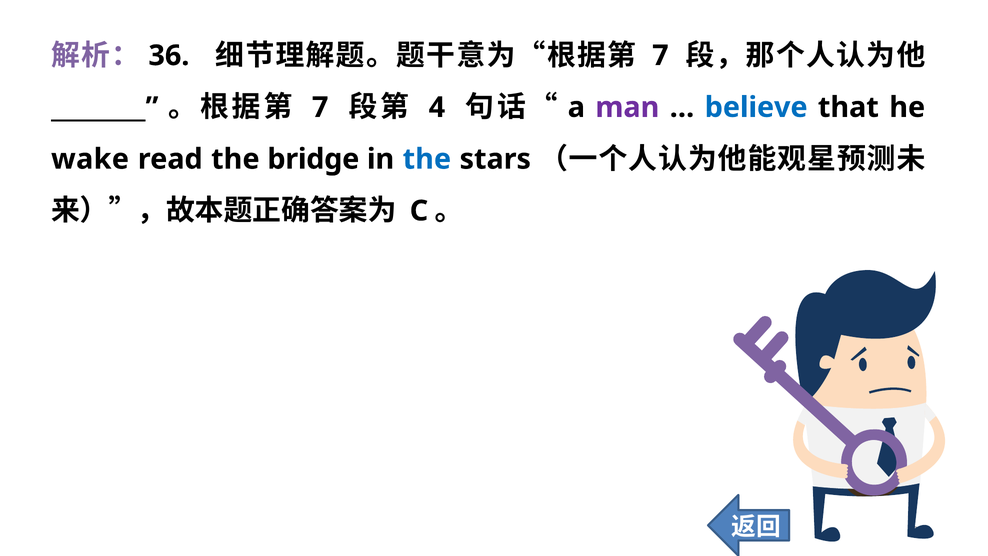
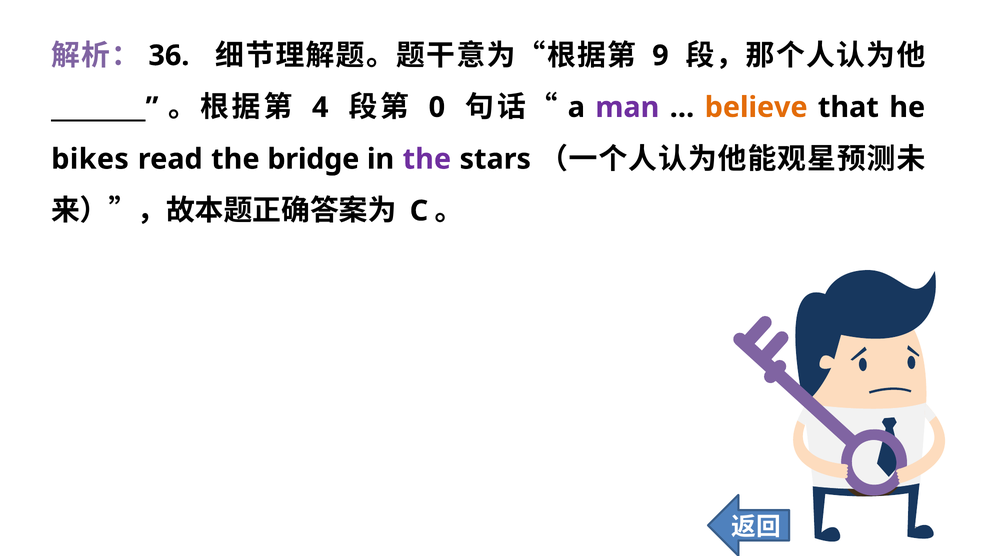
7: 7 -> 9 (660, 56)
7: 7 -> 4 (320, 107)
4: 4 -> 0 (437, 107)
believe colour: blue -> orange (756, 107)
wake: wake -> bikes (90, 159)
the colour: blue -> purple (427, 159)
